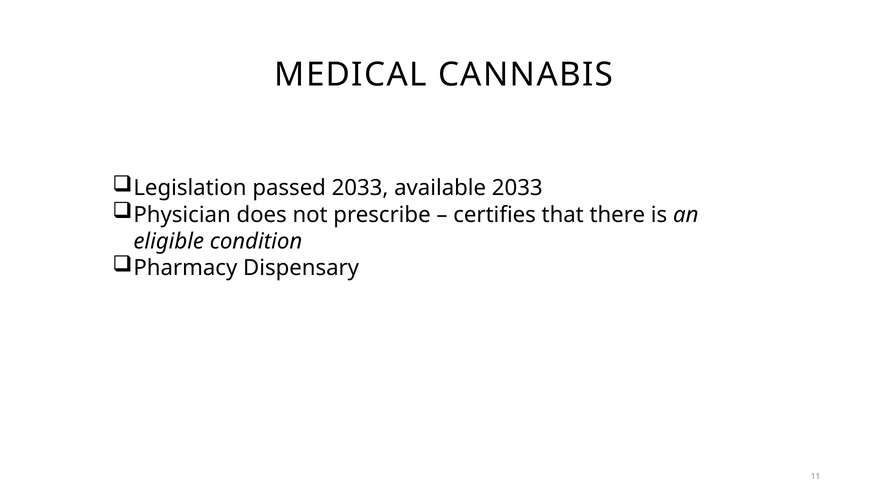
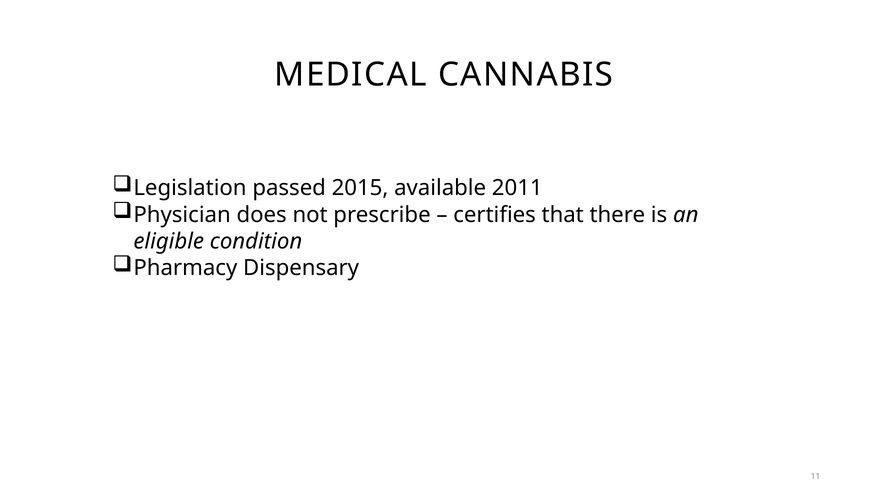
passed 2033: 2033 -> 2015 (360, 188)
available 2033: 2033 -> 2011 (517, 188)
